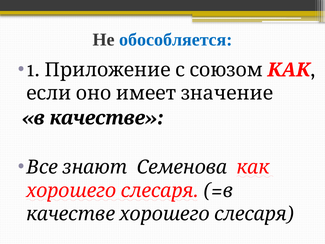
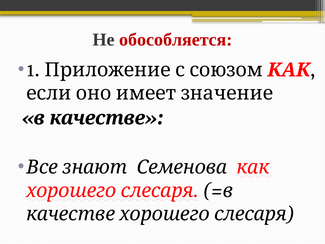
обособляется colour: blue -> red (176, 40)
